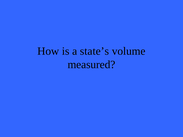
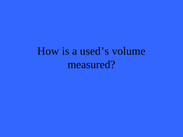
state’s: state’s -> used’s (94, 51)
